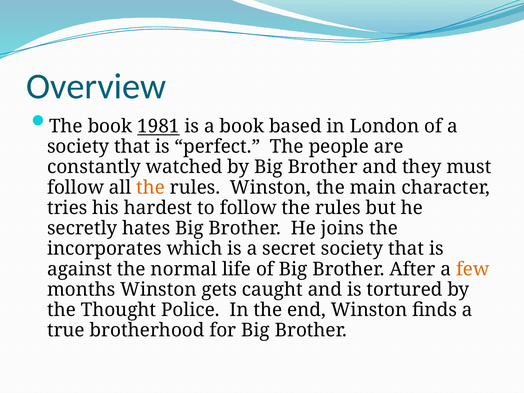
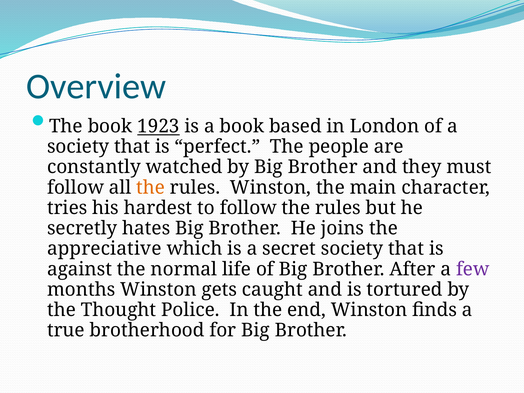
1981: 1981 -> 1923 (158, 126)
incorporates: incorporates -> appreciative (104, 249)
few colour: orange -> purple (473, 269)
